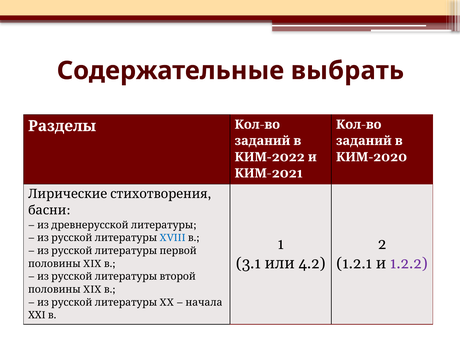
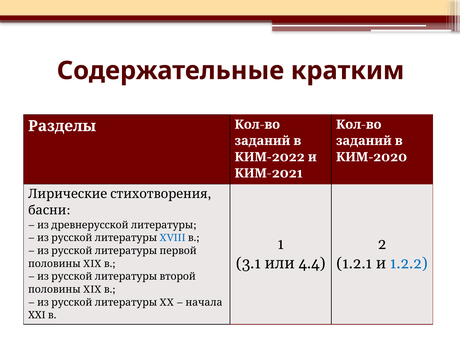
выбрать: выбрать -> кратким (348, 71)
4.2: 4.2 -> 4.4 (312, 263)
1.2.2 colour: purple -> blue (409, 263)
